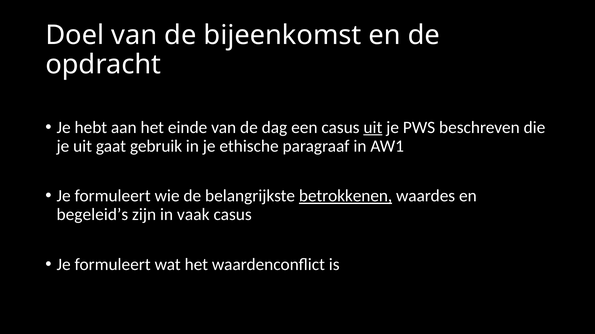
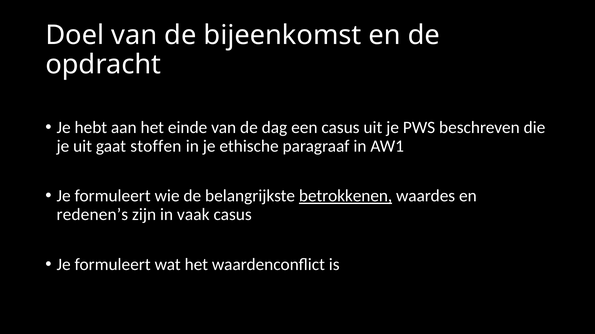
uit underline: present -> none (373, 128)
gebruik: gebruik -> stoffen (156, 146)
begeleid’s: begeleid’s -> redenen’s (92, 215)
